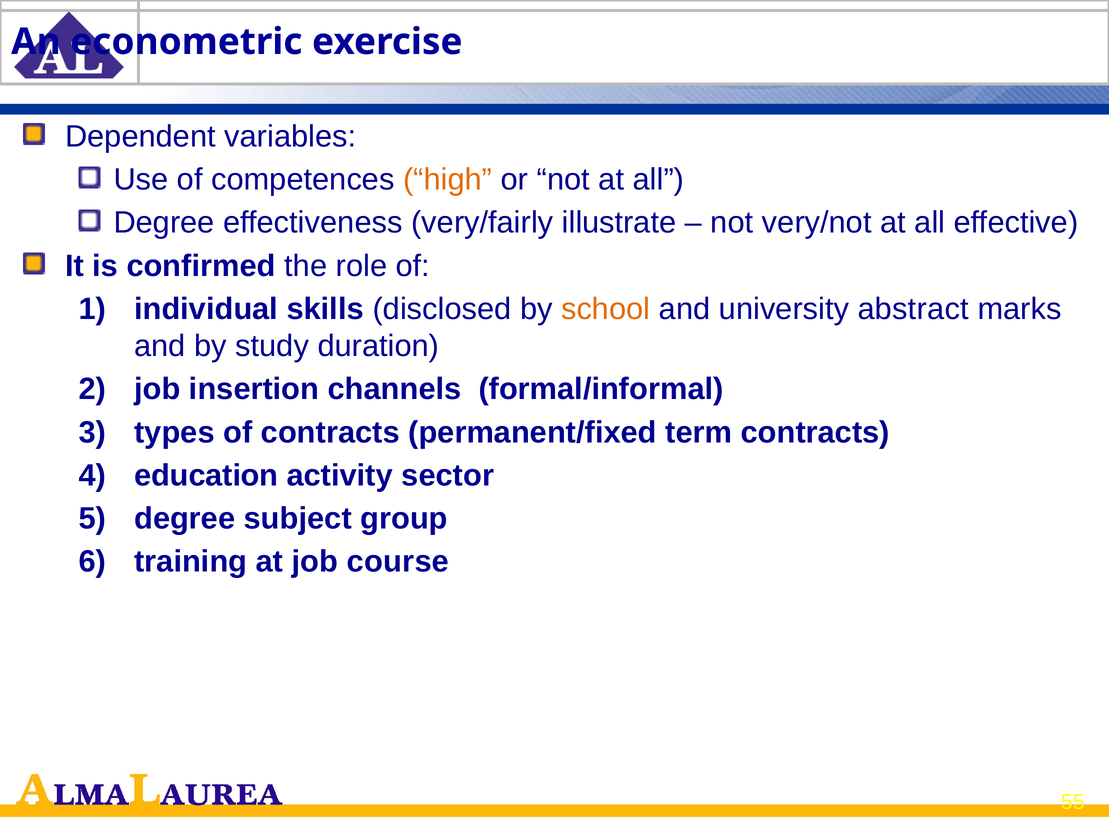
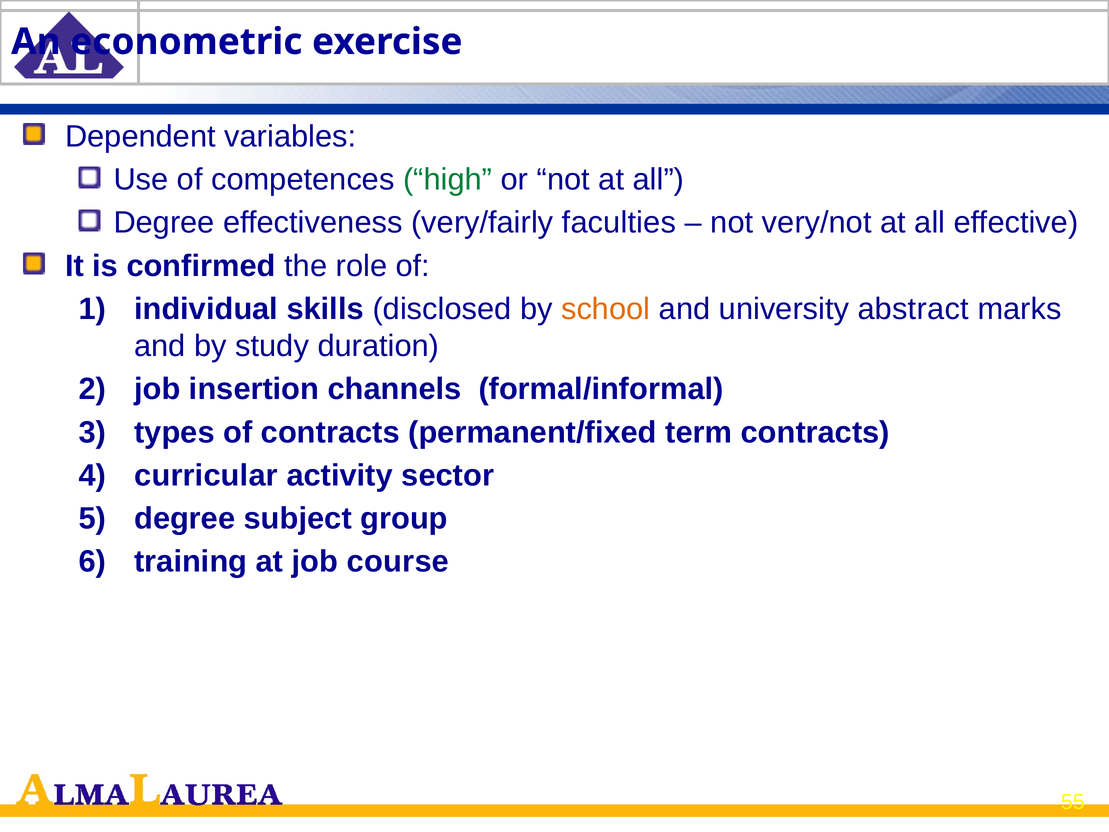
high colour: orange -> green (448, 180)
illustrate: illustrate -> faculties (619, 223)
education: education -> curricular (206, 475)
